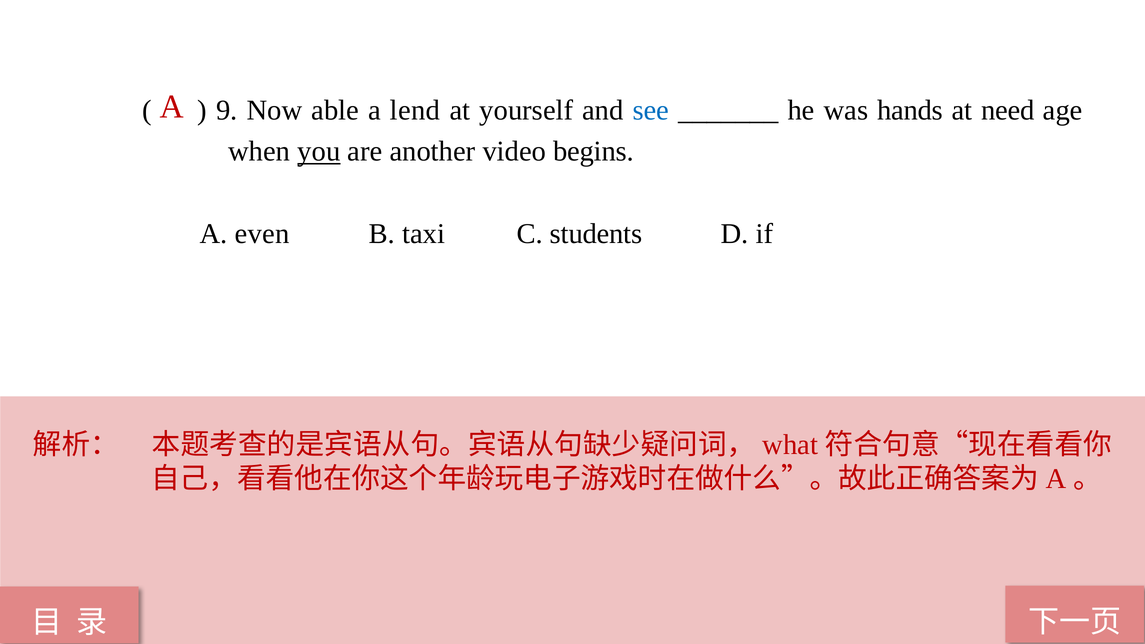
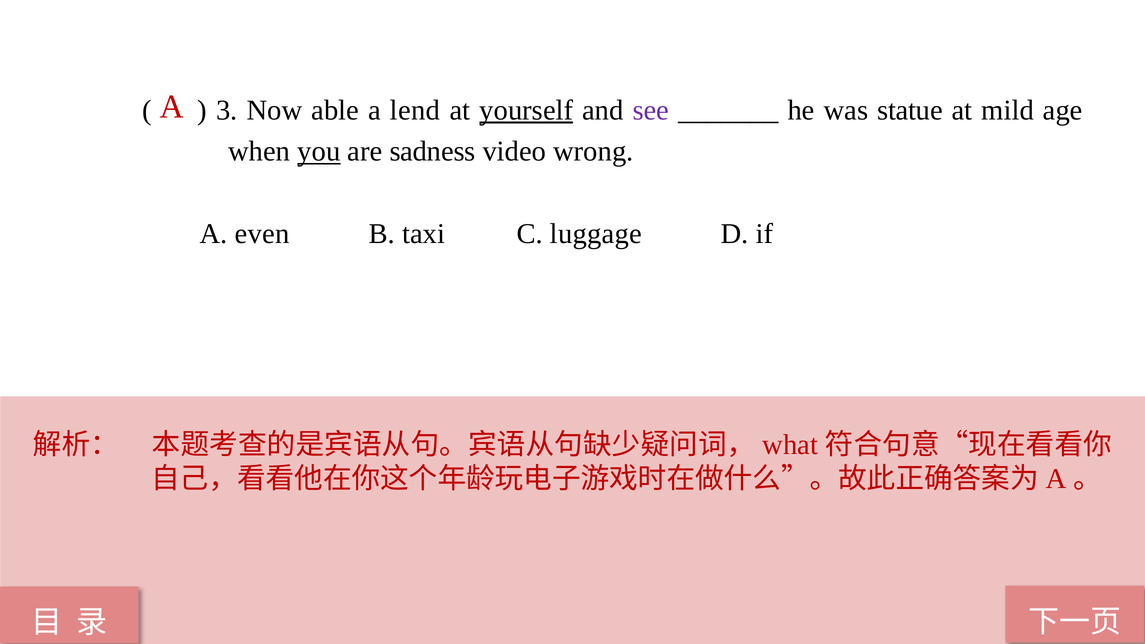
9: 9 -> 3 (227, 110)
yourself underline: none -> present (526, 110)
see colour: blue -> purple (651, 110)
hands: hands -> statue (910, 110)
need: need -> mild (1008, 110)
another: another -> sadness (433, 151)
begins: begins -> wrong (593, 151)
students: students -> luggage (596, 234)
